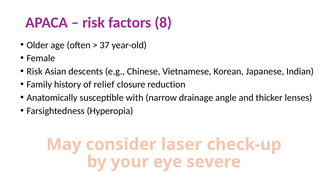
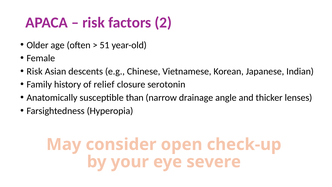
8: 8 -> 2 (163, 22)
37: 37 -> 51 (105, 45)
reduction: reduction -> serotonin (166, 84)
with: with -> than (135, 98)
laser: laser -> open (182, 144)
